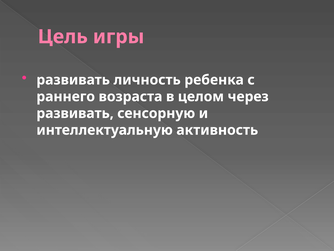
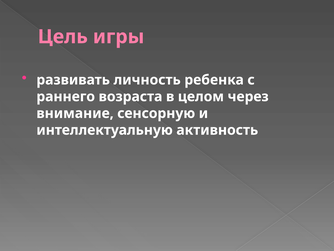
развивать: развивать -> внимание (75, 113)
